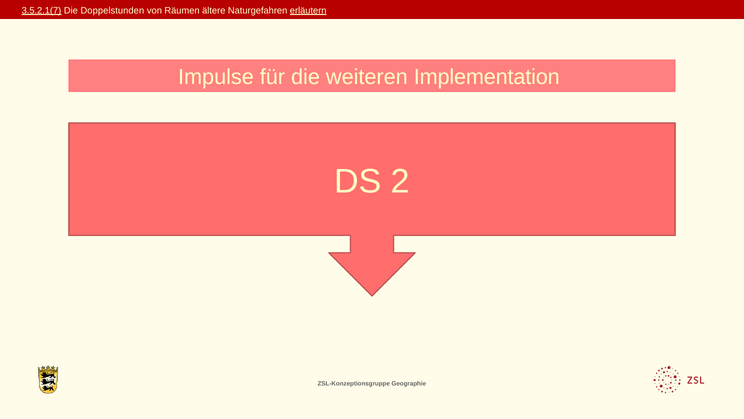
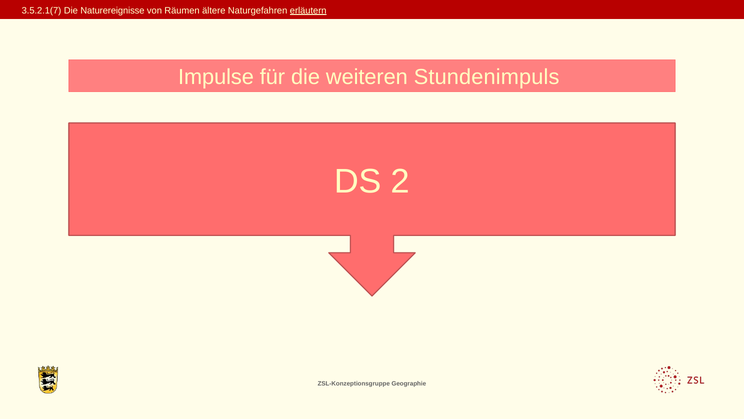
3.5.2.1(7 underline: present -> none (41, 11)
Doppelstunden: Doppelstunden -> Naturereignisse (112, 11)
Implementation: Implementation -> Stundenimpuls (487, 77)
